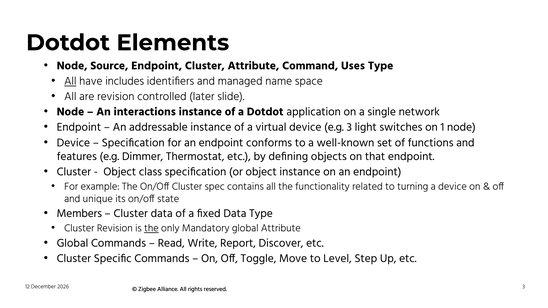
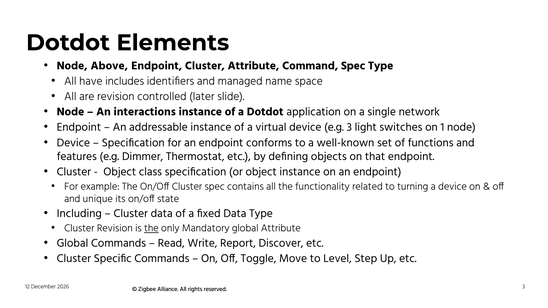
Source: Source -> Above (109, 66)
Command Uses: Uses -> Spec (353, 66)
All underline: present -> none (70, 81)
Members: Members -> Including (79, 214)
